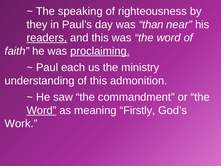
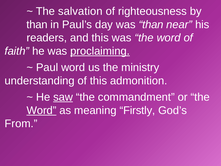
speaking: speaking -> salvation (80, 11)
they: they -> than (37, 25)
readers underline: present -> none (47, 38)
Paul each: each -> word (73, 67)
saw underline: none -> present (63, 97)
Work: Work -> From (21, 123)
